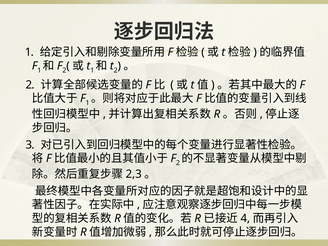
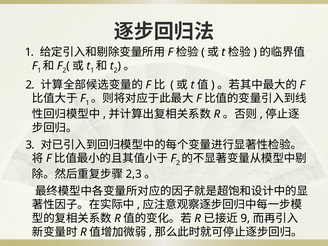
4: 4 -> 9 (245, 218)
